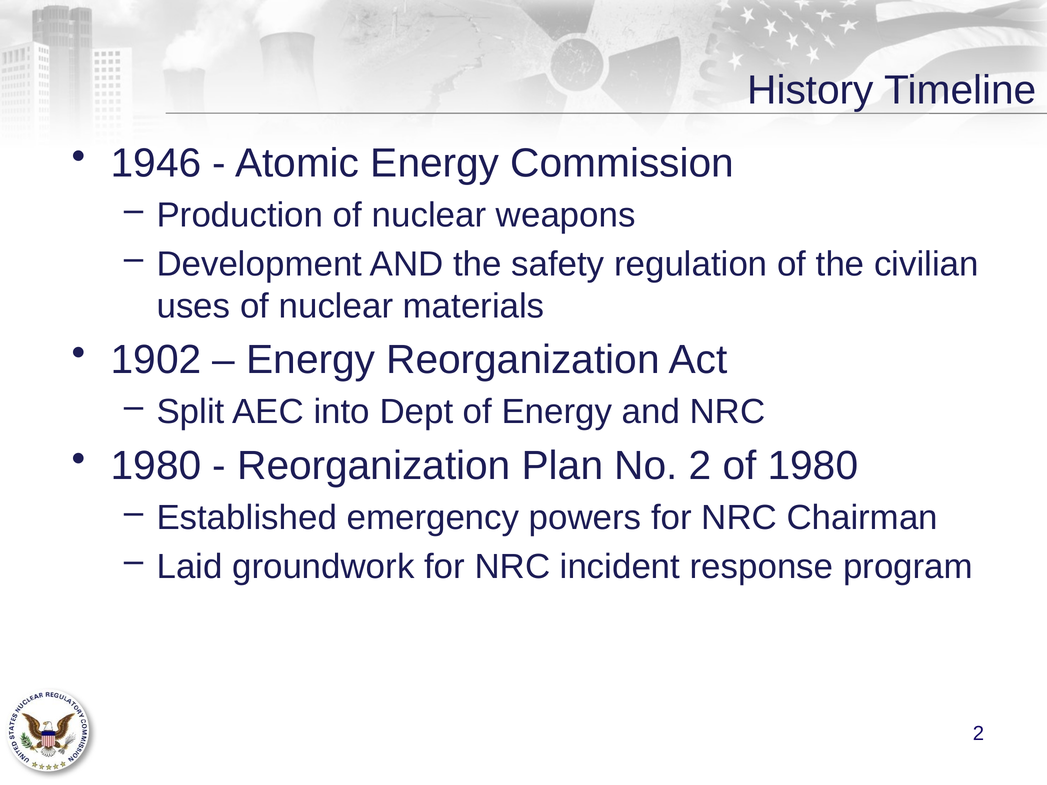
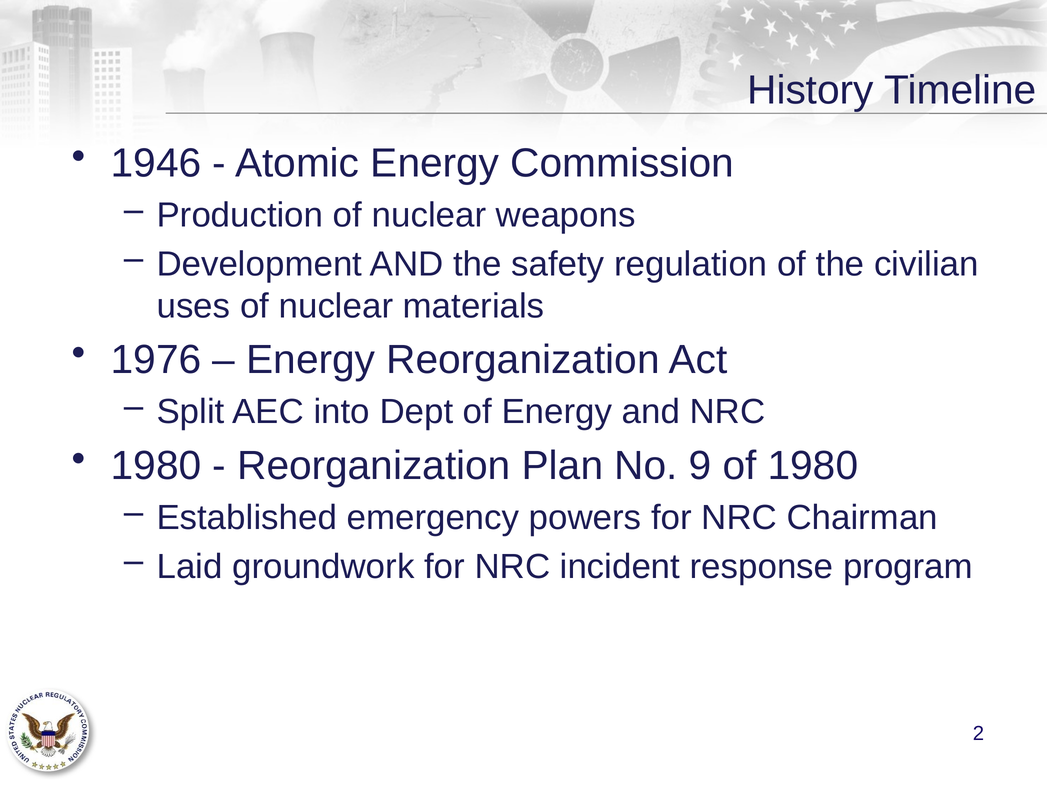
1902: 1902 -> 1976 (156, 360)
No 2: 2 -> 9 (700, 466)
